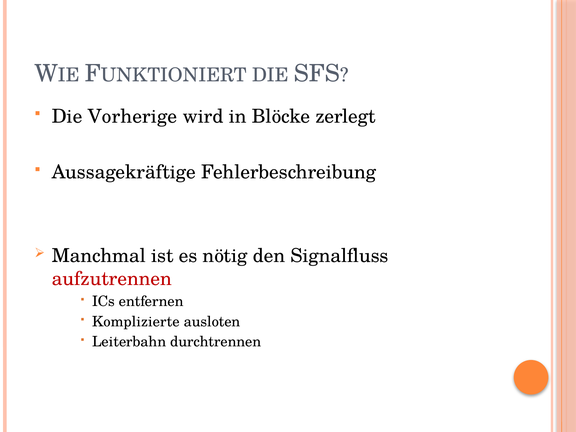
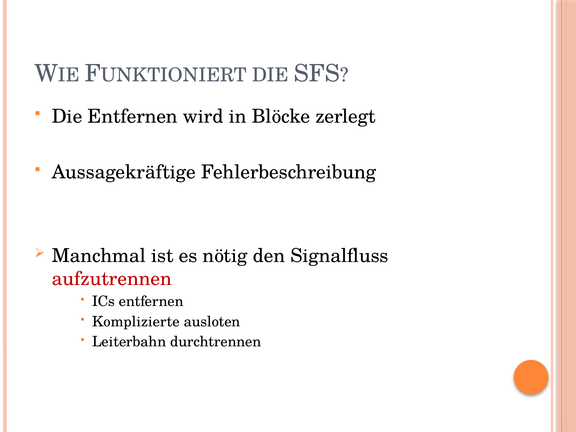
Die Vorherige: Vorherige -> Entfernen (133, 117)
